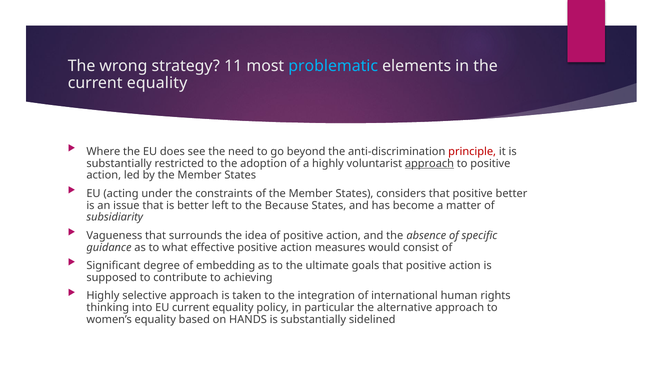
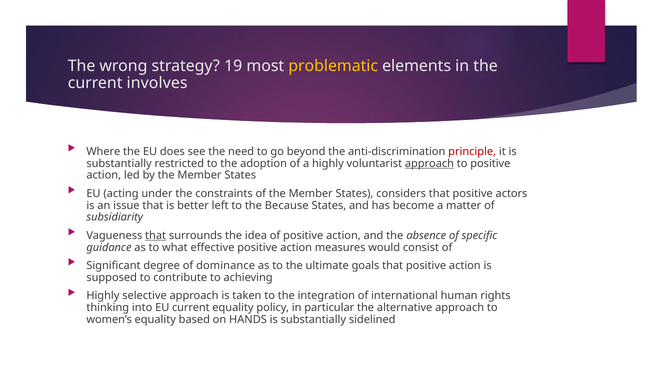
11: 11 -> 19 (233, 66)
problematic colour: light blue -> yellow (333, 66)
equality: equality -> involves (157, 83)
positive better: better -> actors (511, 193)
that underline: none -> present (156, 235)
embedding: embedding -> dominance (226, 265)
